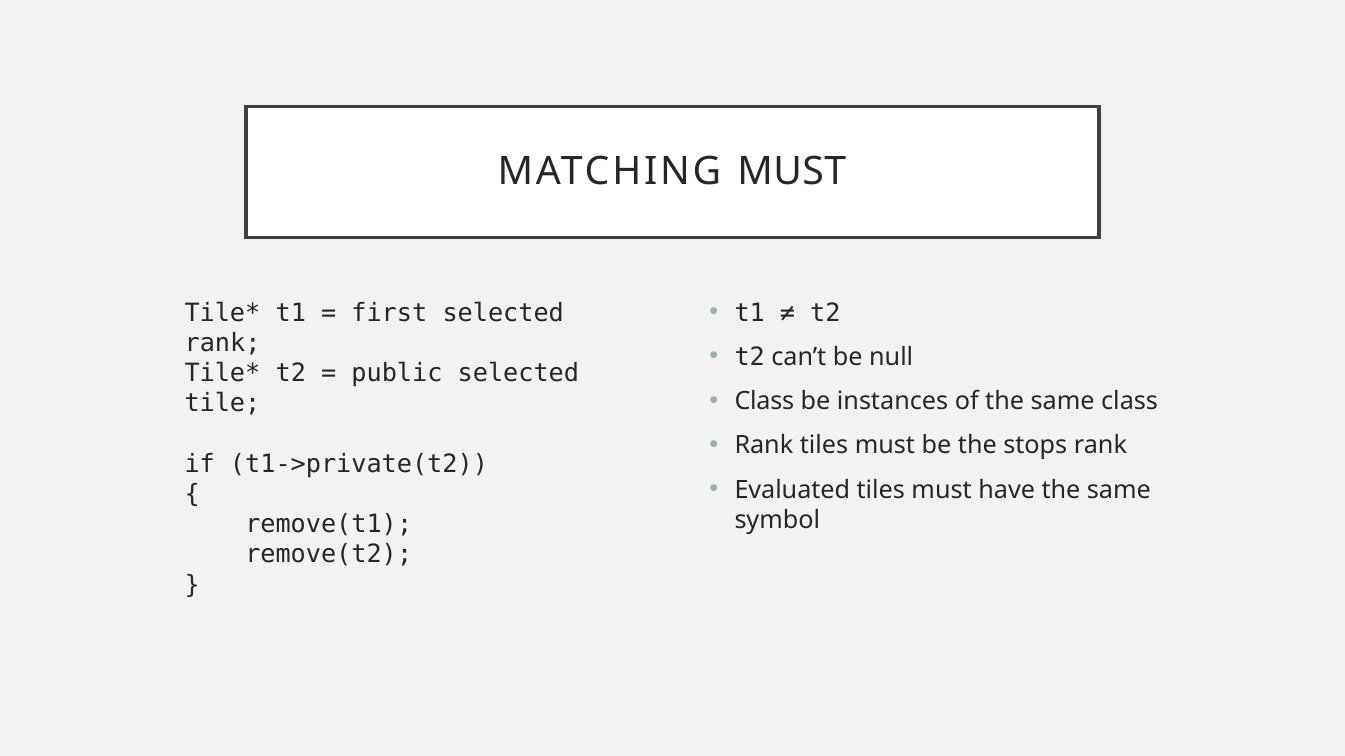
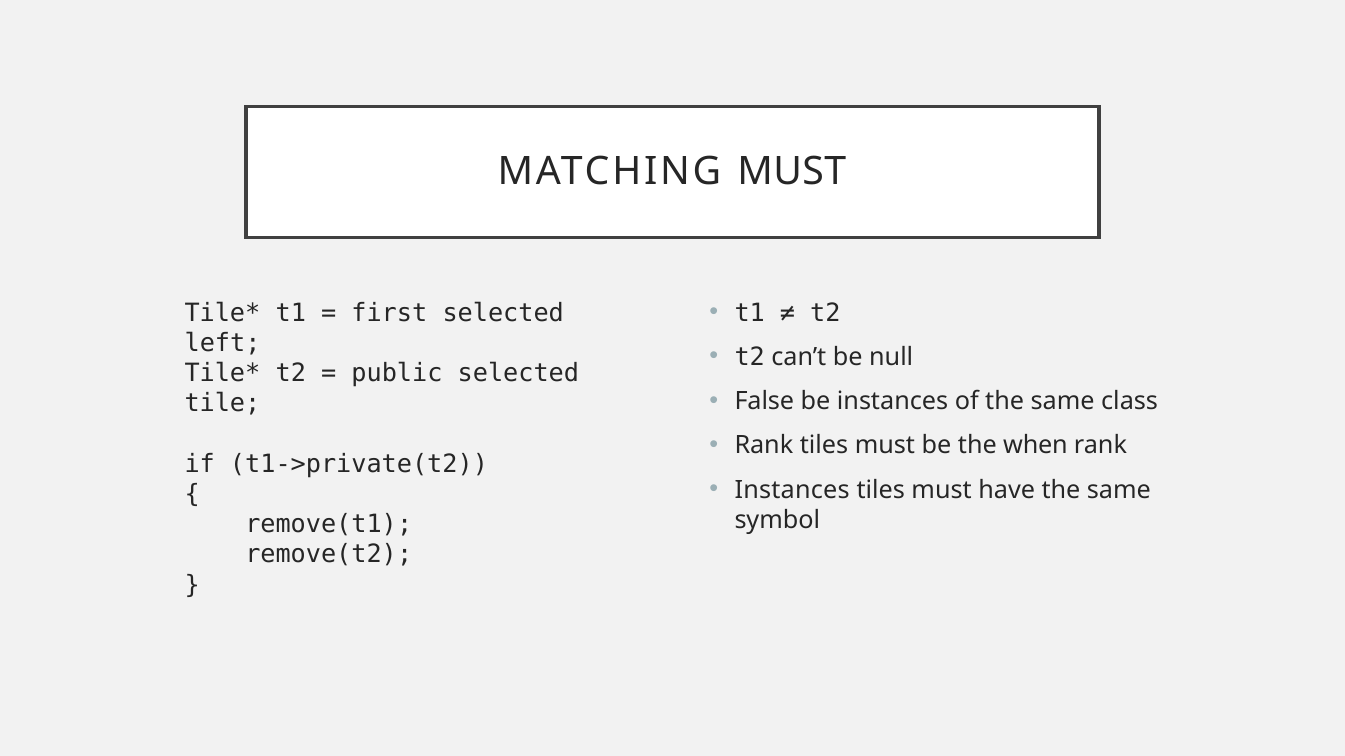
rank: rank -> left (223, 343)
Class: Class -> False (764, 402)
stops: stops -> when (1035, 446)
Evaluated: Evaluated -> Instances (792, 490)
